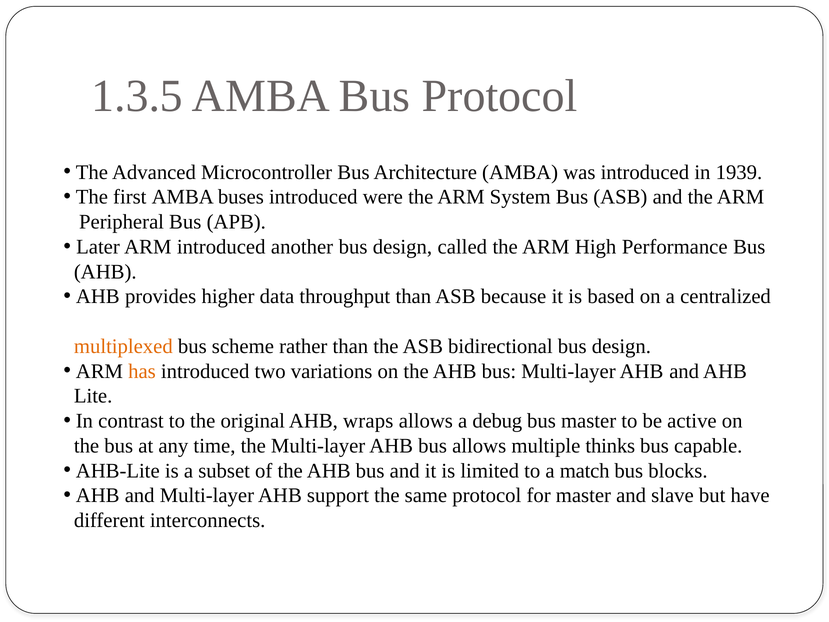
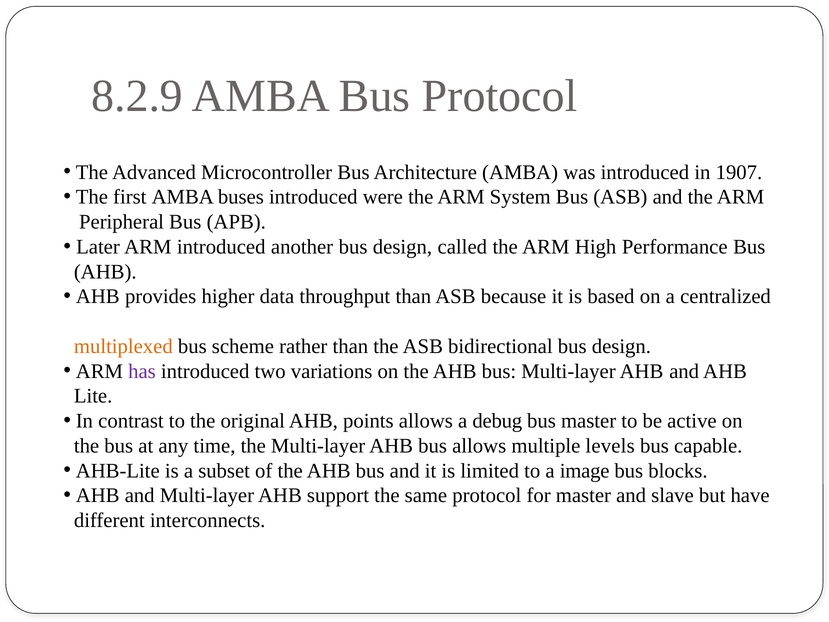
1.3.5: 1.3.5 -> 8.2.9 (137, 96)
1939: 1939 -> 1907 (739, 172)
has colour: orange -> purple (142, 371)
wraps: wraps -> points (368, 421)
thinks: thinks -> levels (610, 446)
match: match -> image (585, 471)
